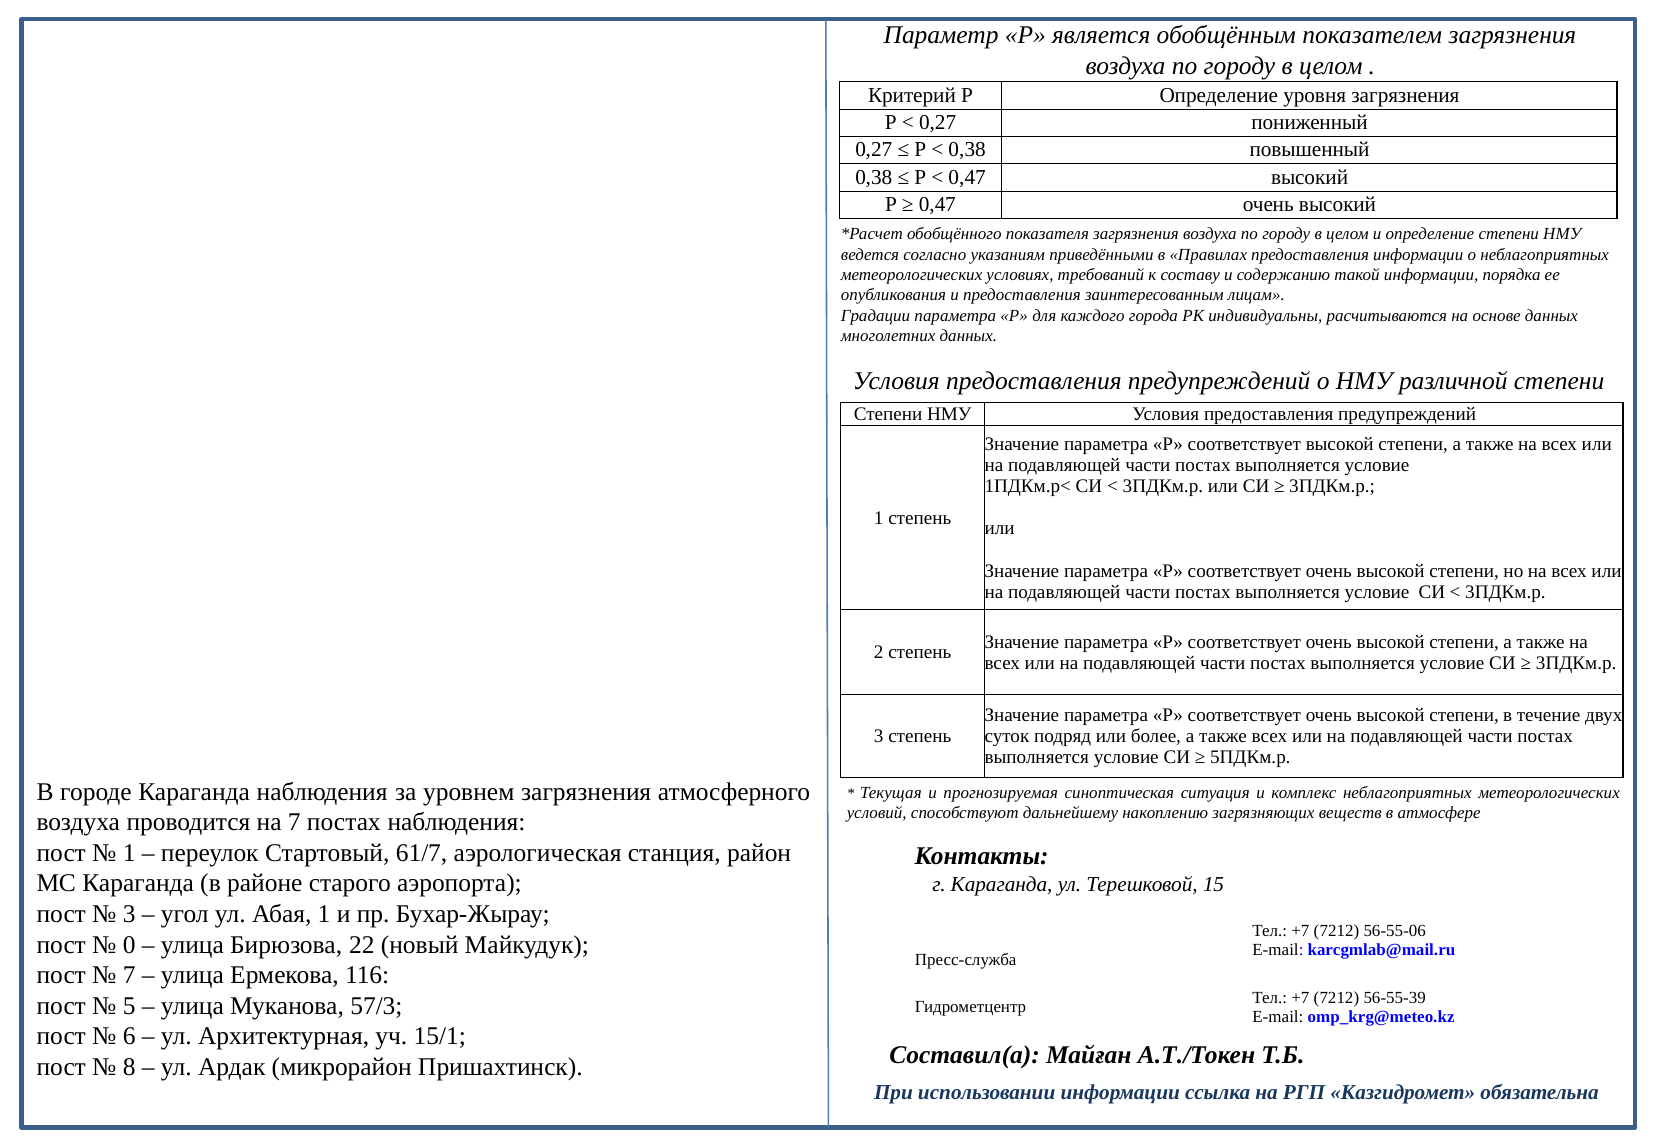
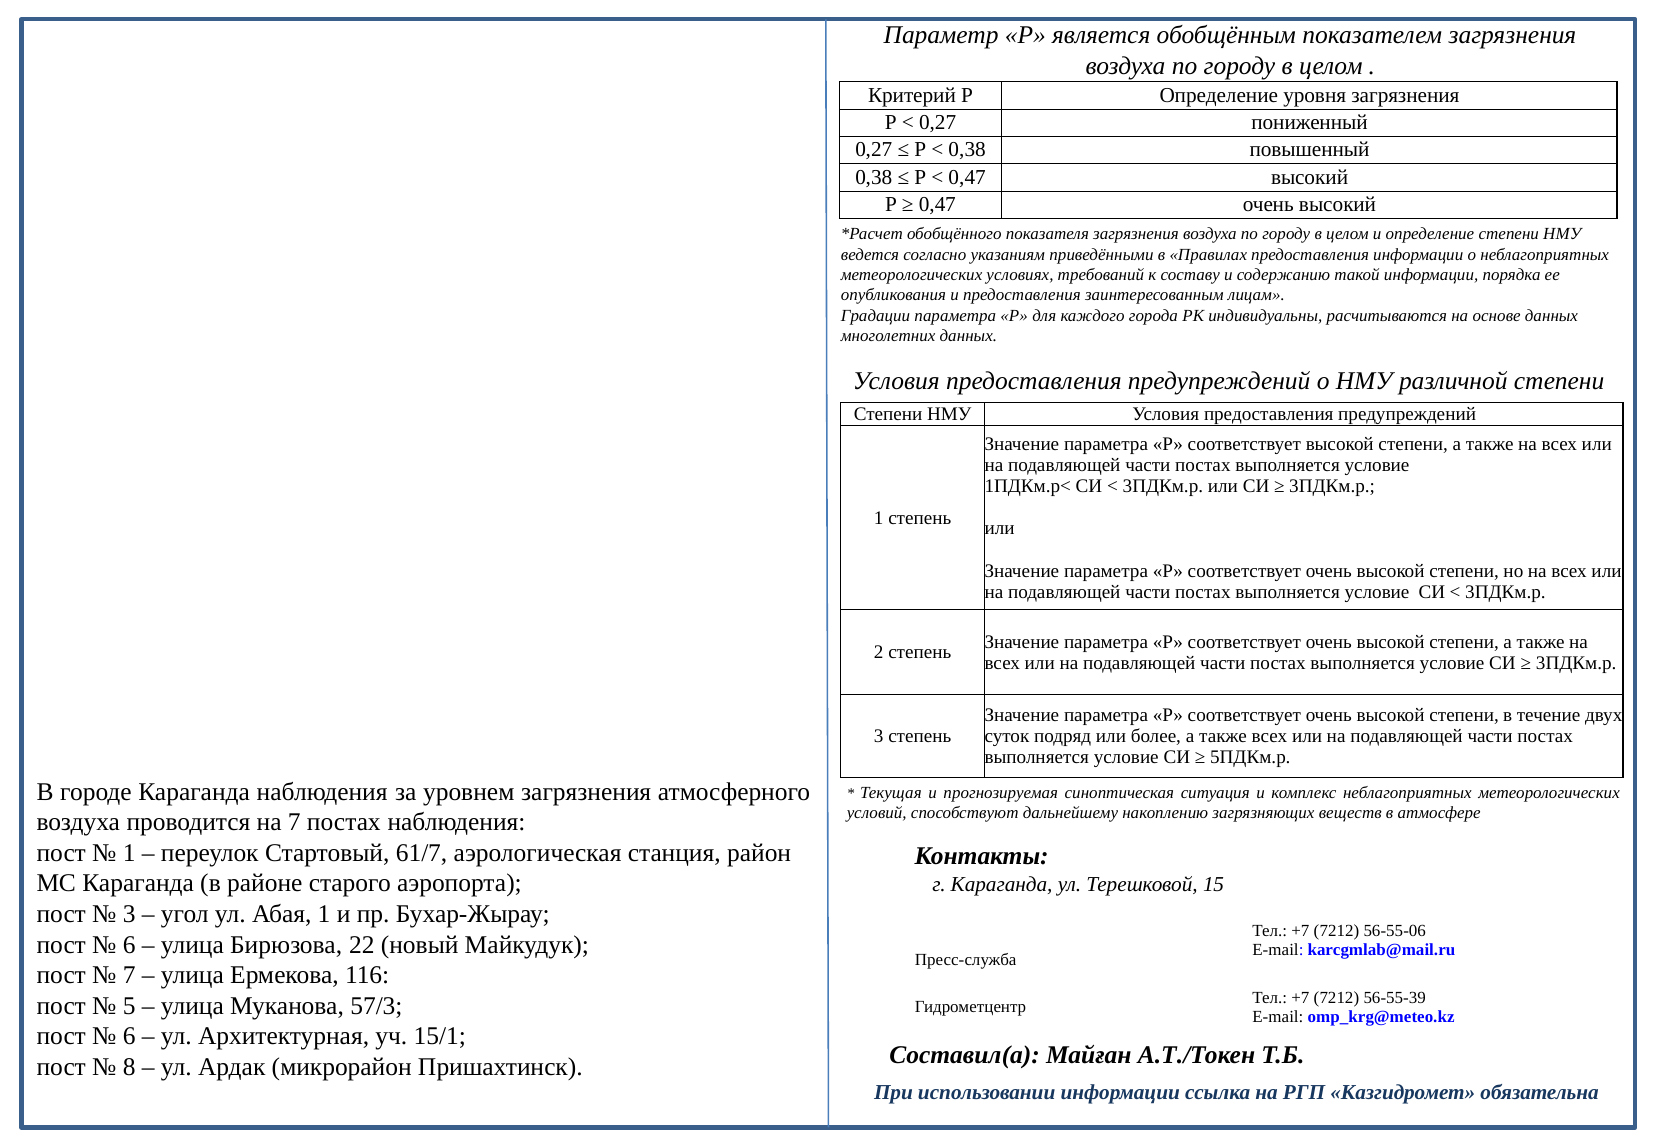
0: 0 -> 6 (129, 945)
